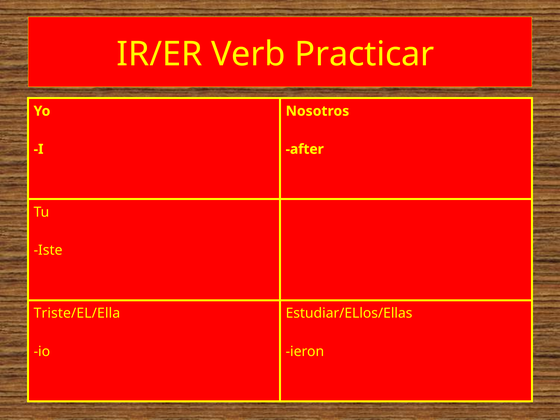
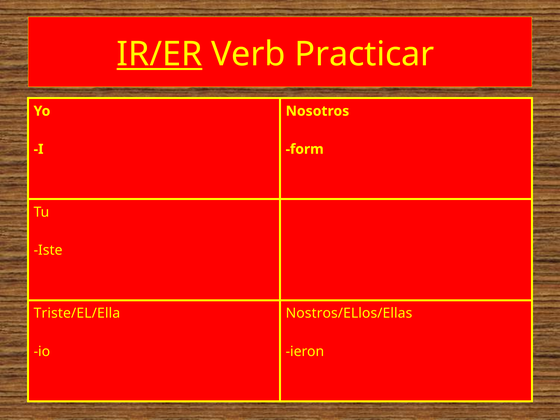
IR/ER underline: none -> present (159, 54)
after: after -> form (305, 149)
Estudiar/ELlos/Ellas: Estudiar/ELlos/Ellas -> Nostros/ELlos/Ellas (349, 313)
